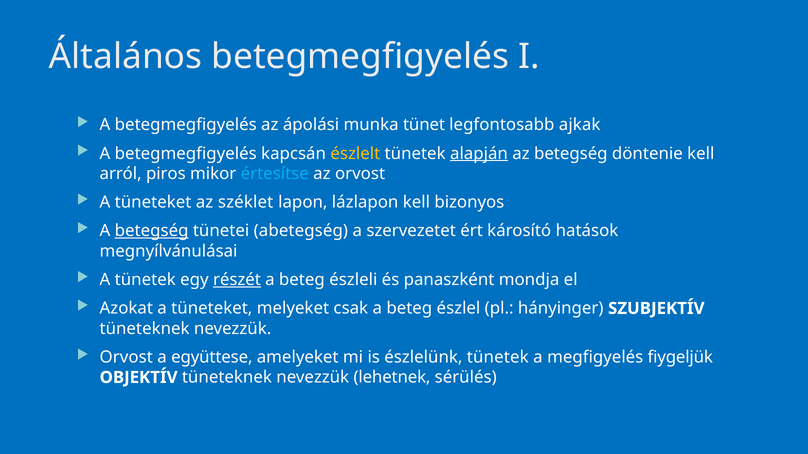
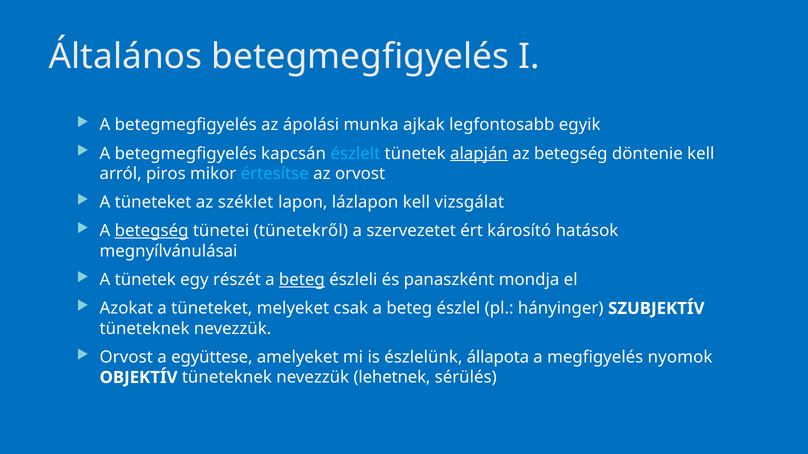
tünet: tünet -> ajkak (424, 125)
ajkak: ajkak -> egyik (580, 125)
észlelt colour: yellow -> light blue (355, 154)
bizonyos: bizonyos -> vizsgálat (469, 203)
abetegség: abetegség -> tünetekről (301, 231)
részét underline: present -> none (237, 280)
beteg underline: none -> present (302, 280)
észlelünk tünetek: tünetek -> állapota (498, 358)
fiygeljük: fiygeljük -> nyomok (680, 358)
